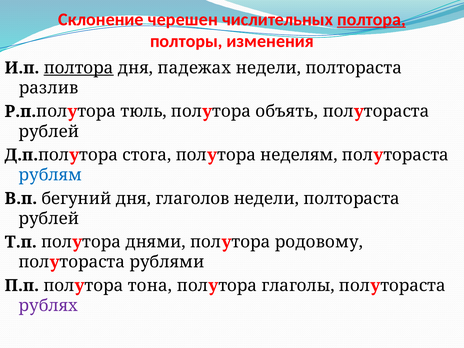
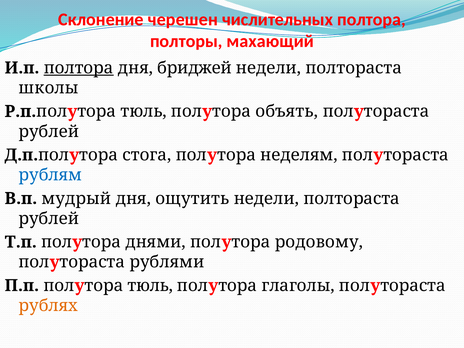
полтора underline: present -> none (371, 19)
изменения: изменения -> махающий (270, 41)
падежах: падежах -> бриджей (195, 68)
разлив: разлив -> школы (49, 88)
бегуний: бегуний -> мудрый (76, 198)
глаголов: глаголов -> ощутить (192, 198)
полутора тона: тона -> тюль (150, 286)
рублях colour: purple -> orange (48, 306)
